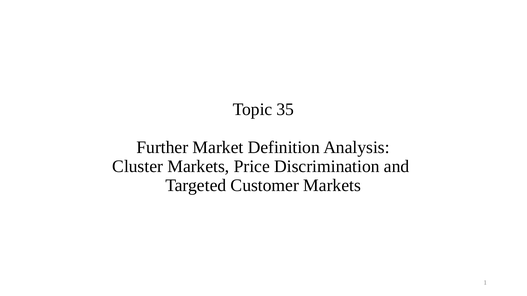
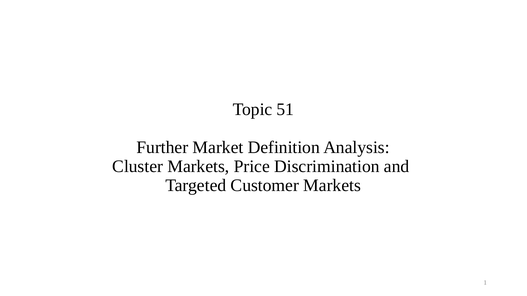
35: 35 -> 51 (285, 110)
